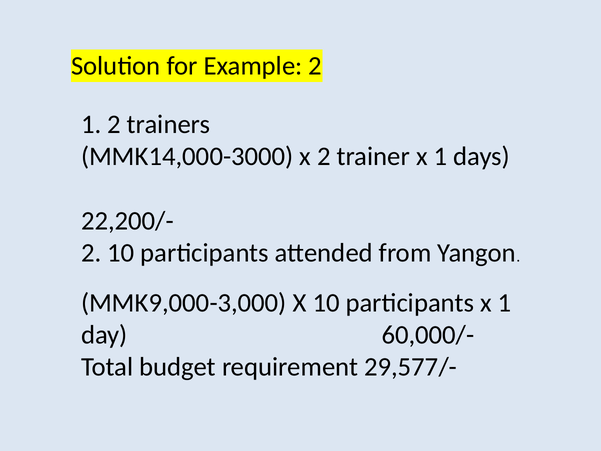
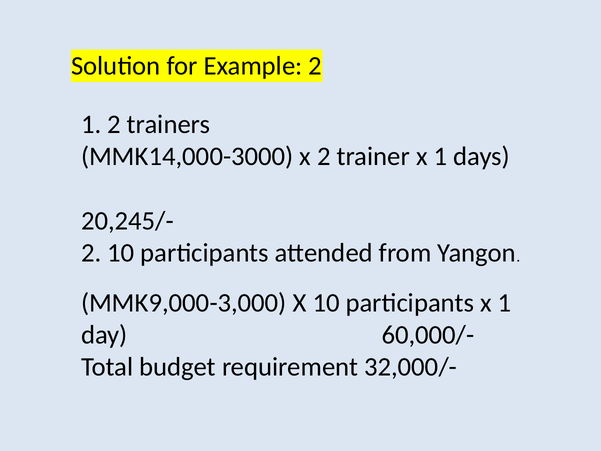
22,200/-: 22,200/- -> 20,245/- (127, 221)
29,577/-: 29,577/- -> 32,000/- (411, 367)
